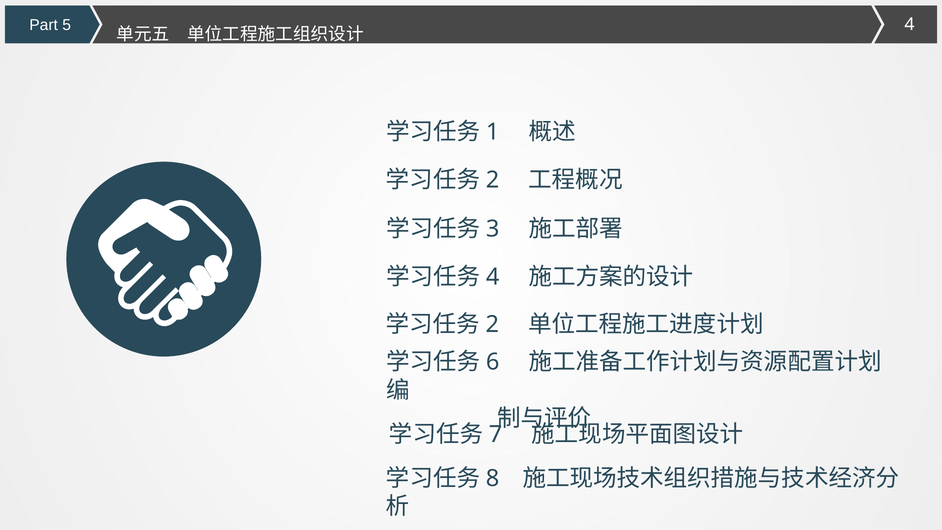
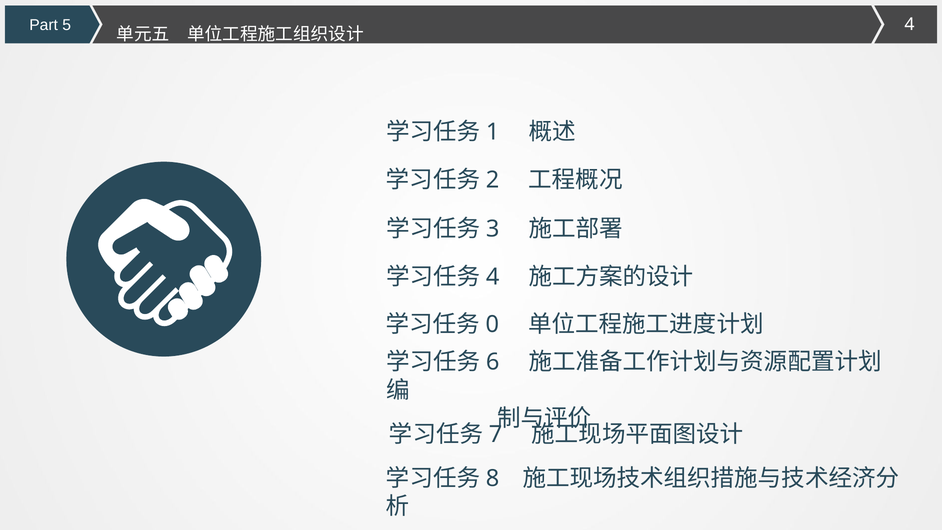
2: 2 -> 0 (492, 324)
